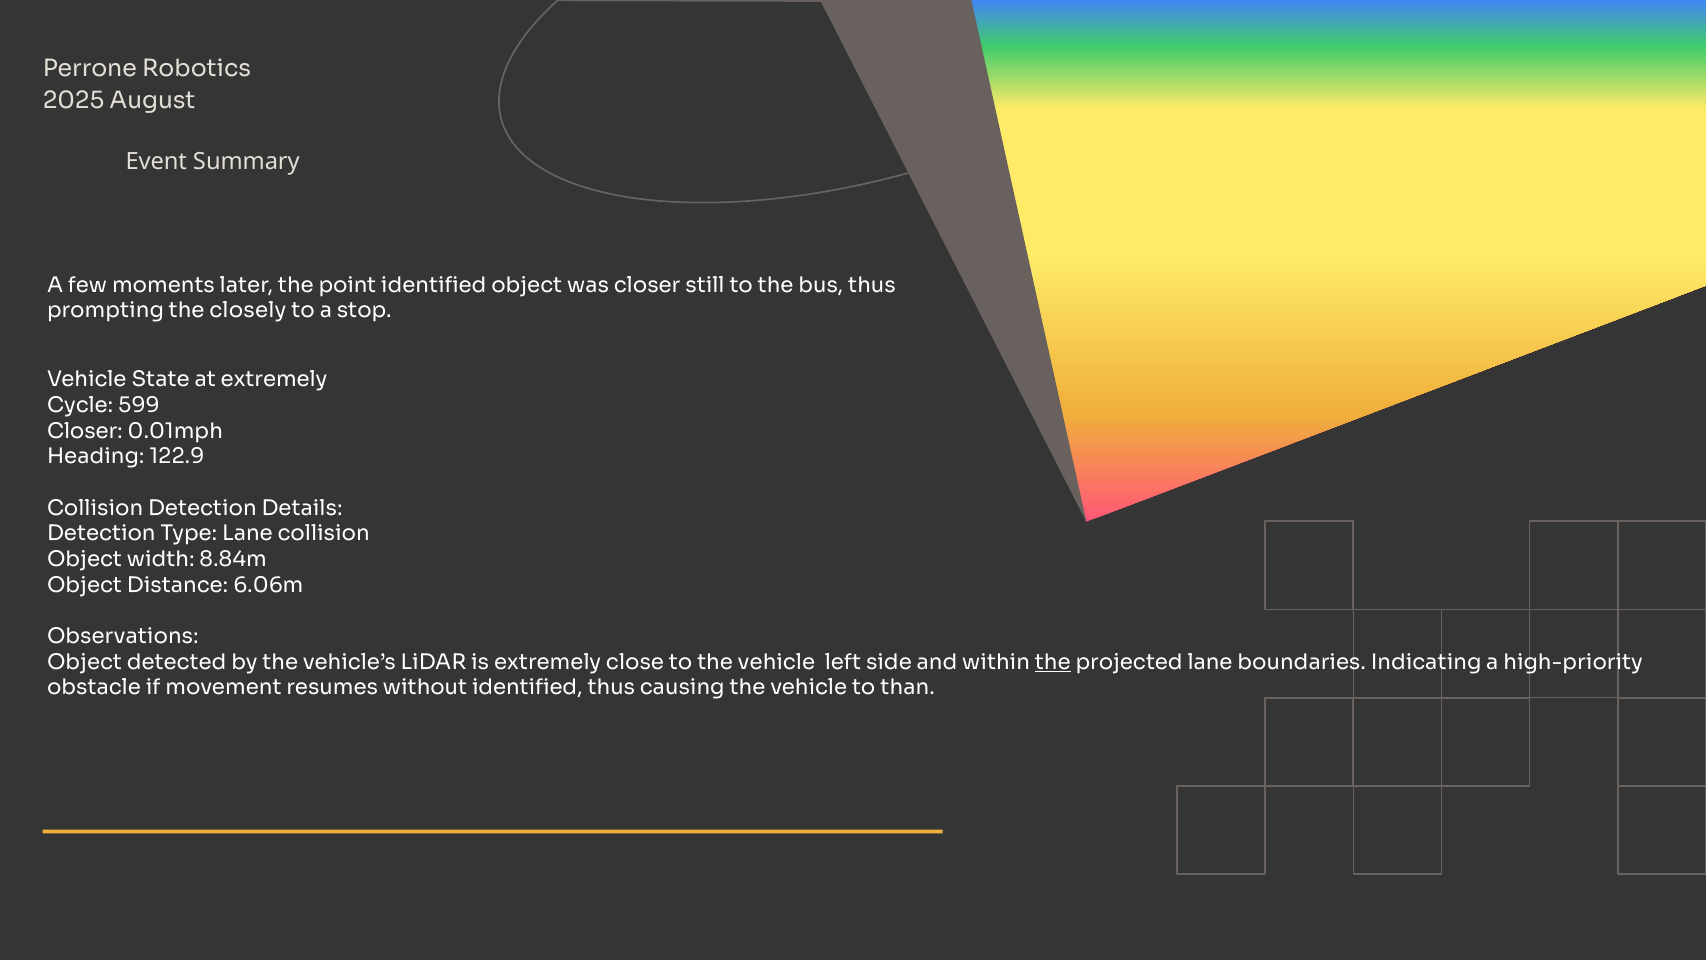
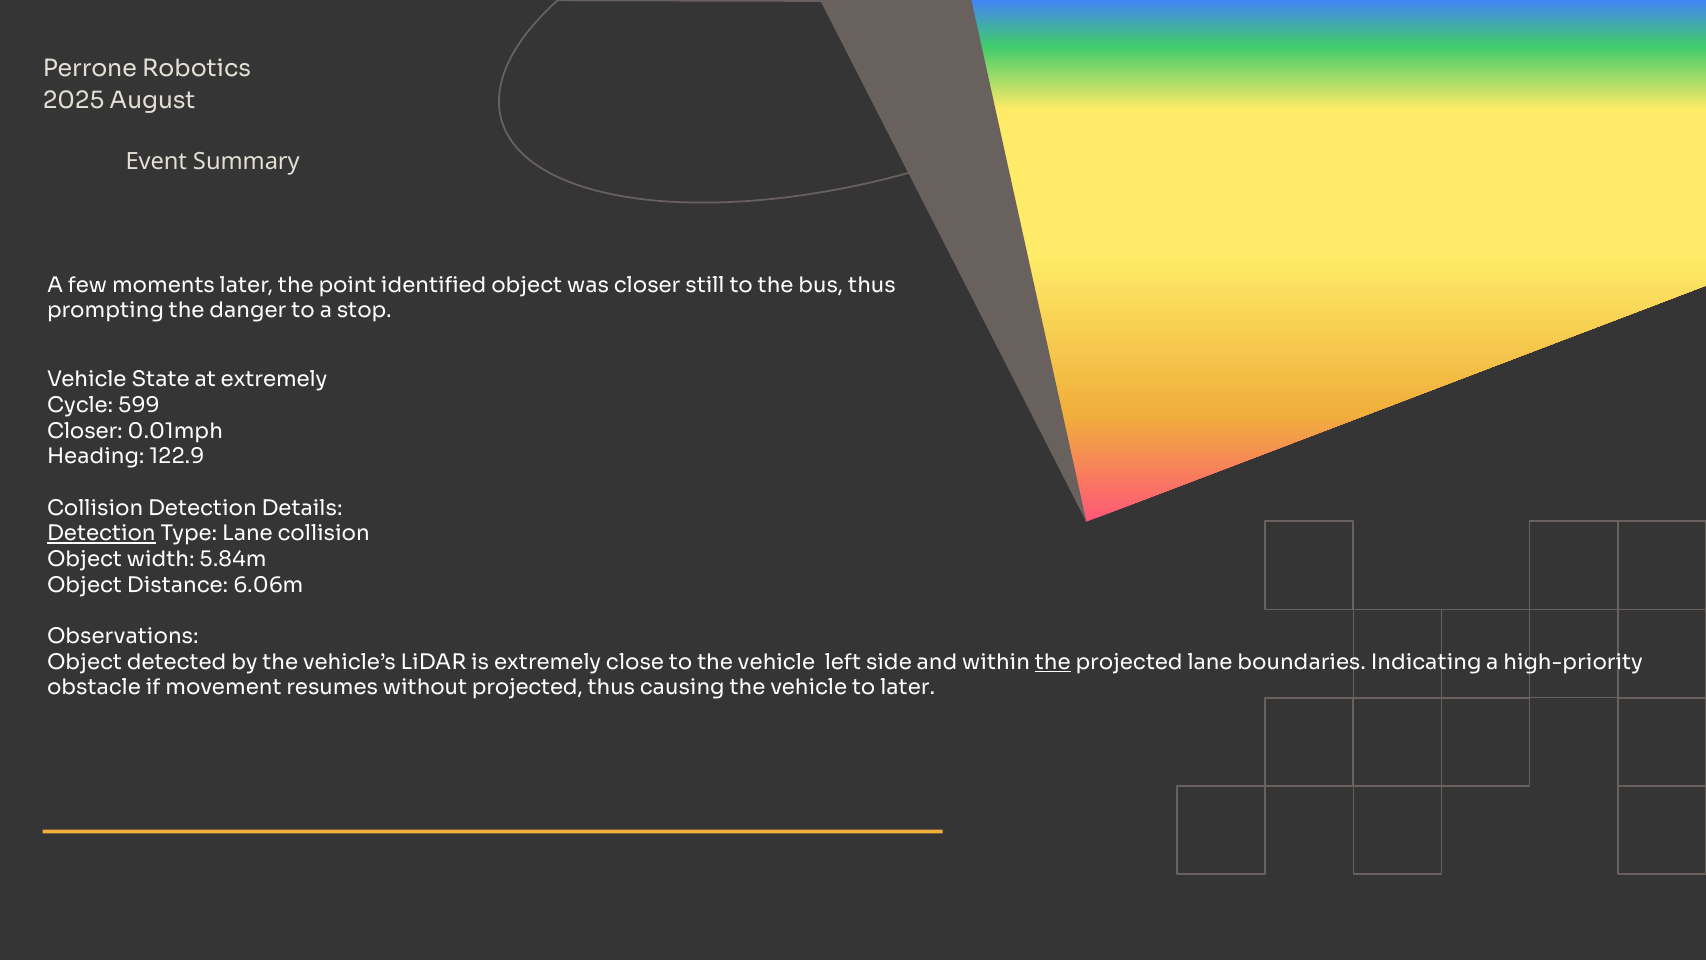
closely: closely -> danger (248, 311)
Detection underline: none -> present (101, 534)
8.84m: 8.84m -> 5.84m (233, 559)
without identified: identified -> projected (527, 688)
to than: than -> later (908, 688)
